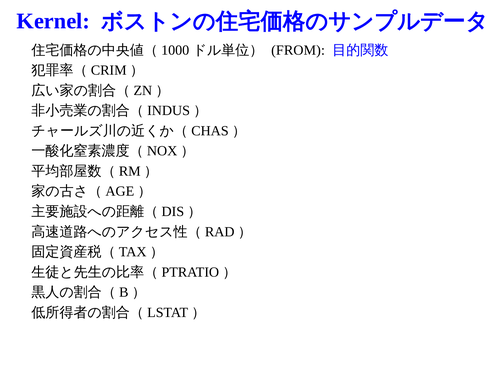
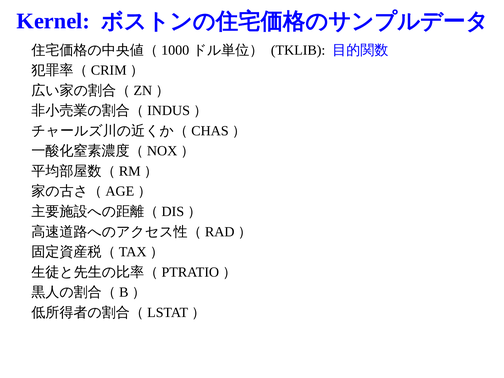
FROM: FROM -> TKLIB (298, 50)
